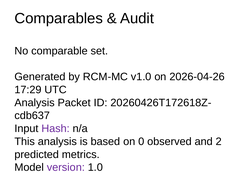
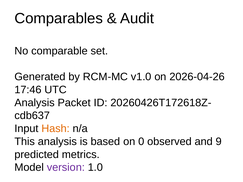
17:29: 17:29 -> 17:46 (28, 90)
Hash colour: purple -> orange (56, 129)
2: 2 -> 9 (219, 142)
